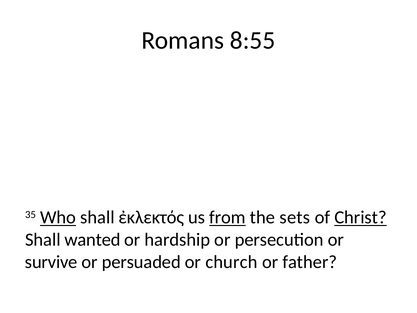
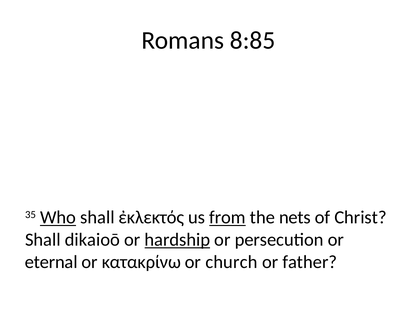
8:55: 8:55 -> 8:85 (253, 40)
sets: sets -> nets (295, 217)
Christ underline: present -> none (361, 217)
wanted: wanted -> dikaioō (92, 240)
hardship underline: none -> present (177, 240)
survive: survive -> eternal (51, 262)
persuaded: persuaded -> κατακρίνω (141, 262)
